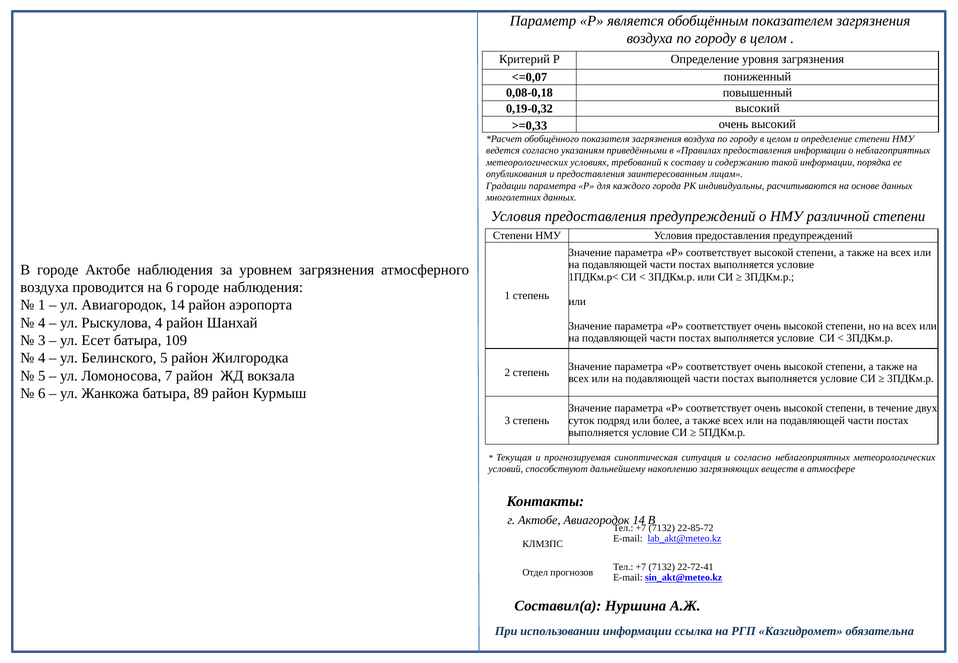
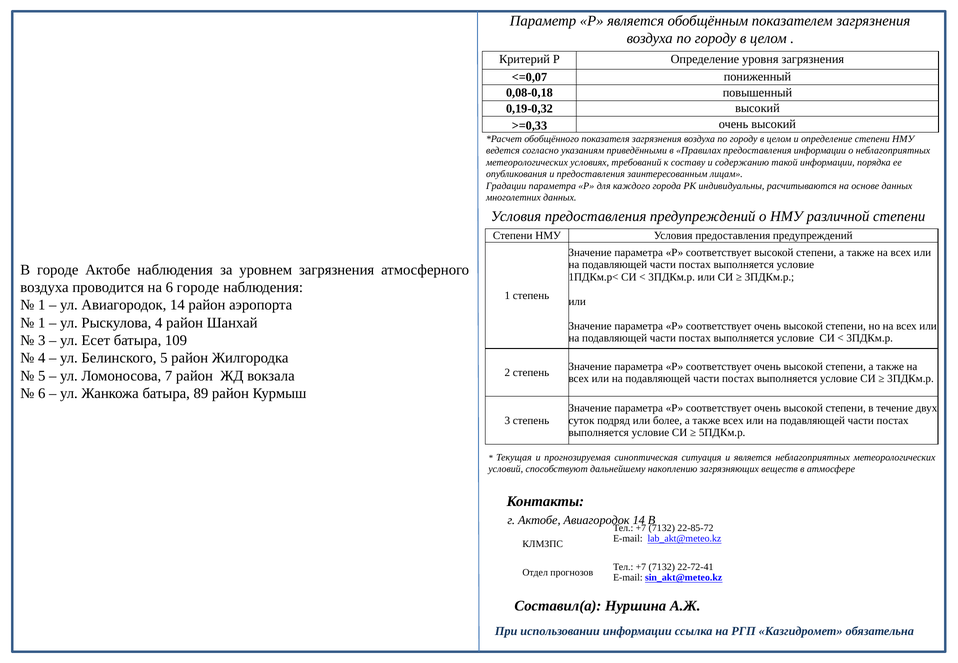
4: 4 -> 1 (42, 323)
и согласно: согласно -> является (753, 458)
